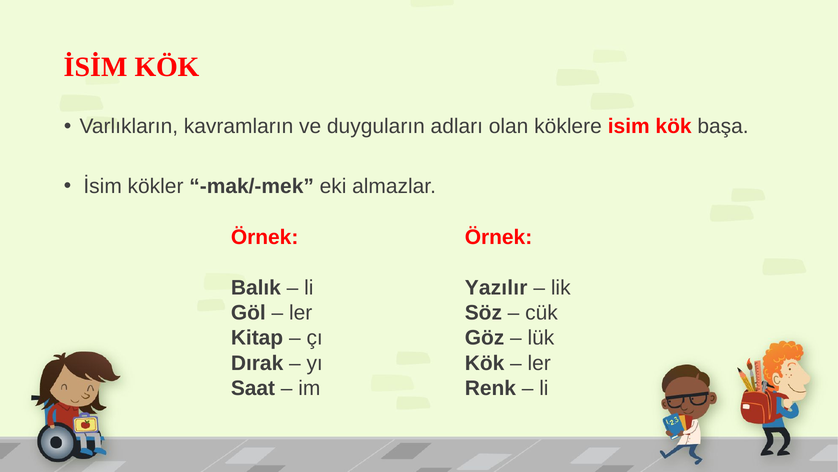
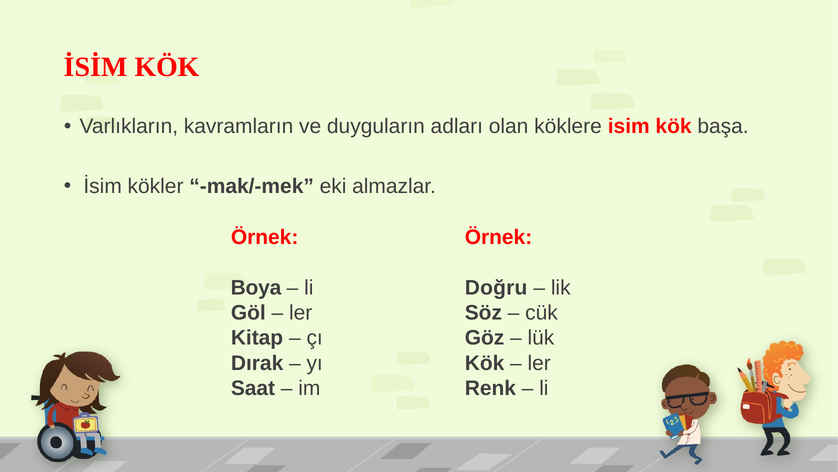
Balık: Balık -> Boya (256, 287)
Yazılır: Yazılır -> Doğru (496, 287)
